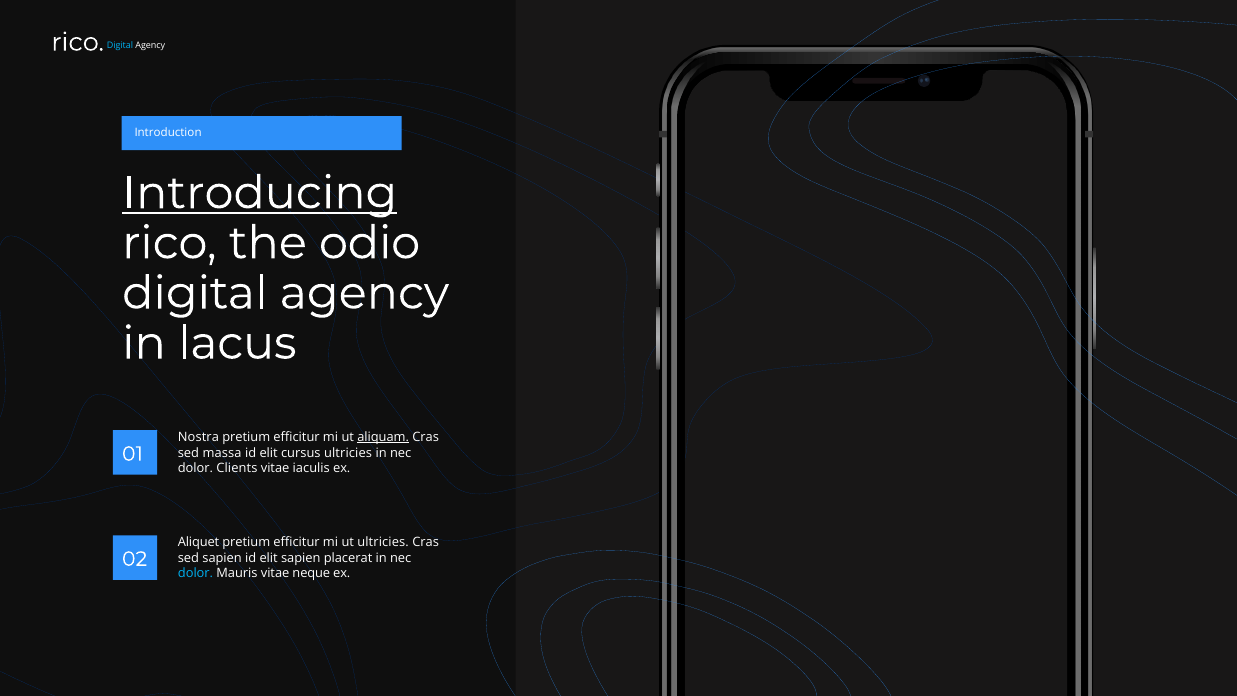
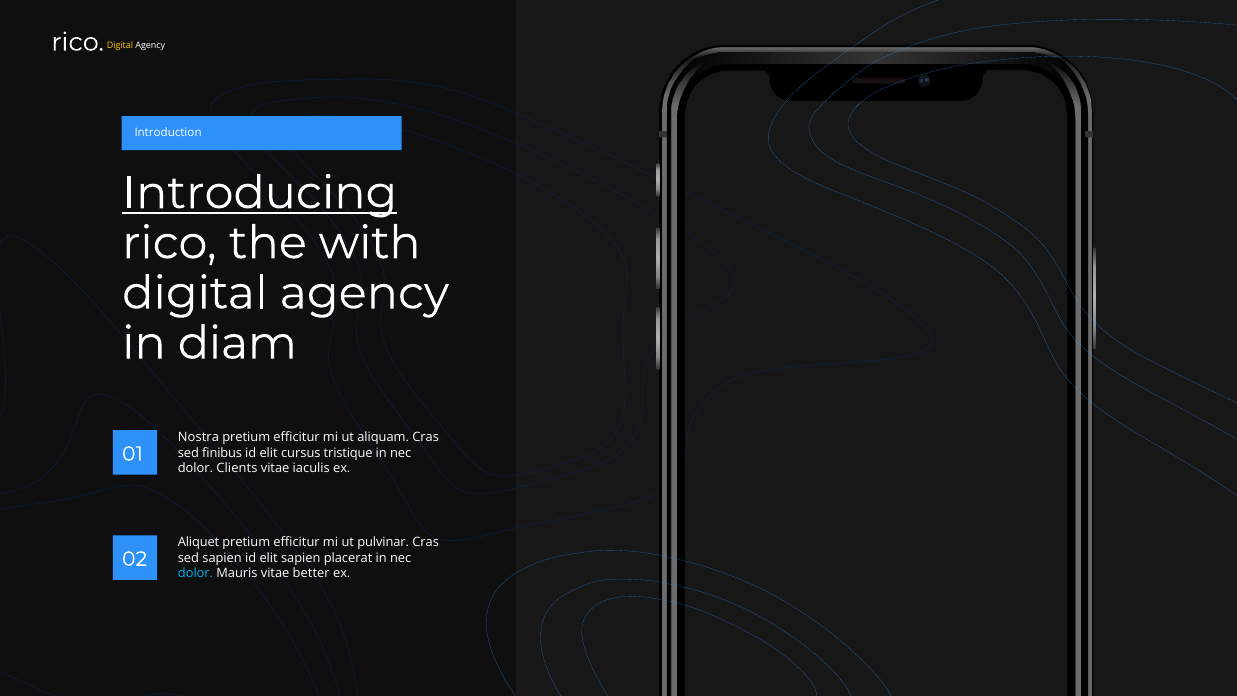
Digital colour: light blue -> yellow (120, 46)
odio: odio -> with (370, 243)
lacus: lacus -> diam (237, 343)
aliquam underline: present -> none (383, 437)
massa: massa -> finibus (222, 453)
cursus ultricies: ultricies -> tristique (348, 453)
ut ultricies: ultricies -> pulvinar (383, 542)
neque: neque -> better (311, 573)
